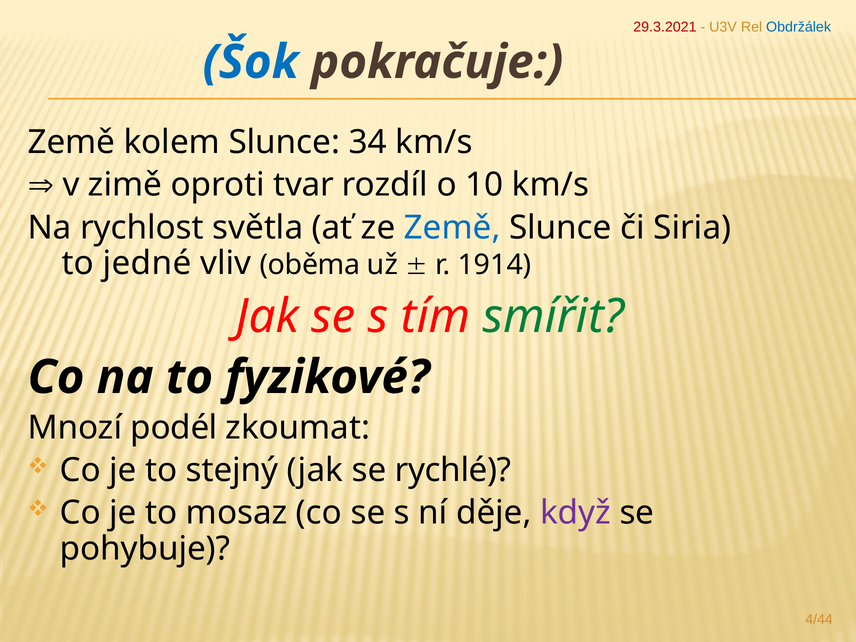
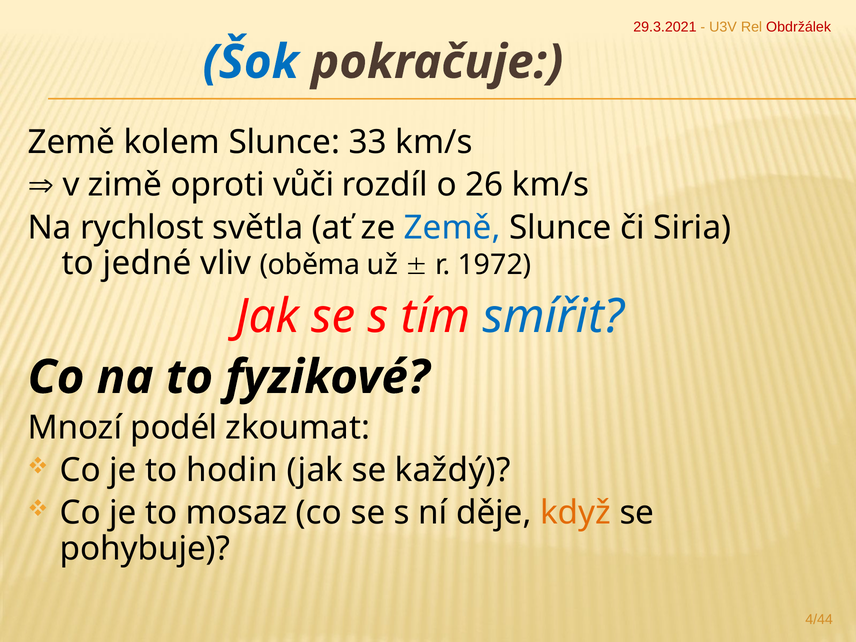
Obdržálek colour: blue -> red (799, 27)
34: 34 -> 33 (368, 142)
tvar: tvar -> vůči (304, 185)
10: 10 -> 26 (484, 185)
1914: 1914 -> 1972 (495, 265)
smířit colour: green -> blue (553, 316)
stejný: stejný -> hodin (232, 470)
rychlé: rychlé -> každý (453, 470)
když colour: purple -> orange (576, 513)
